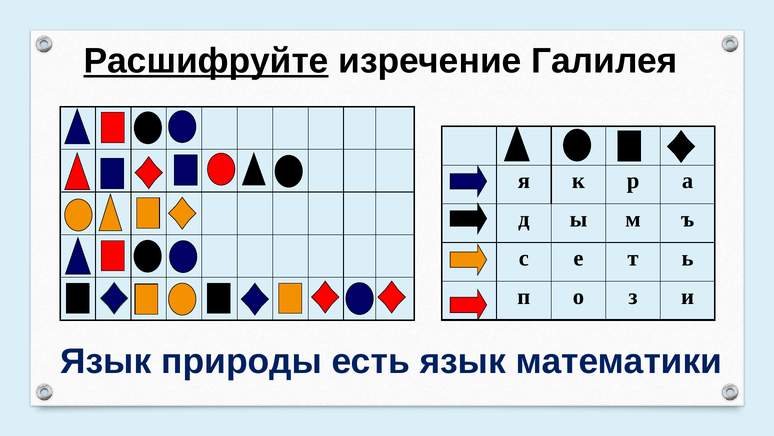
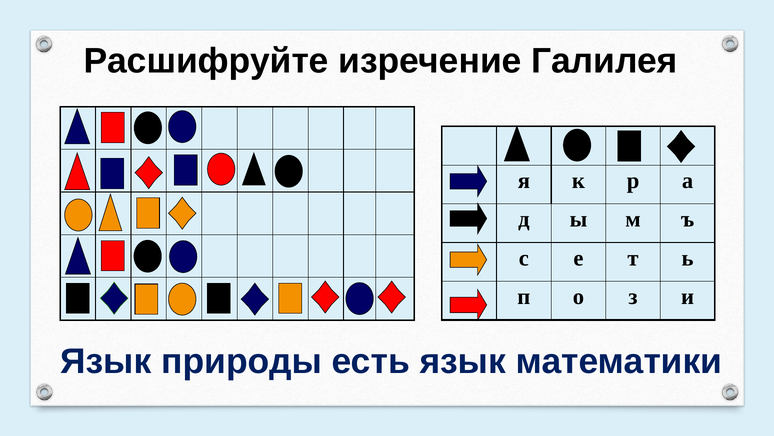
Расшифруйте underline: present -> none (206, 61)
